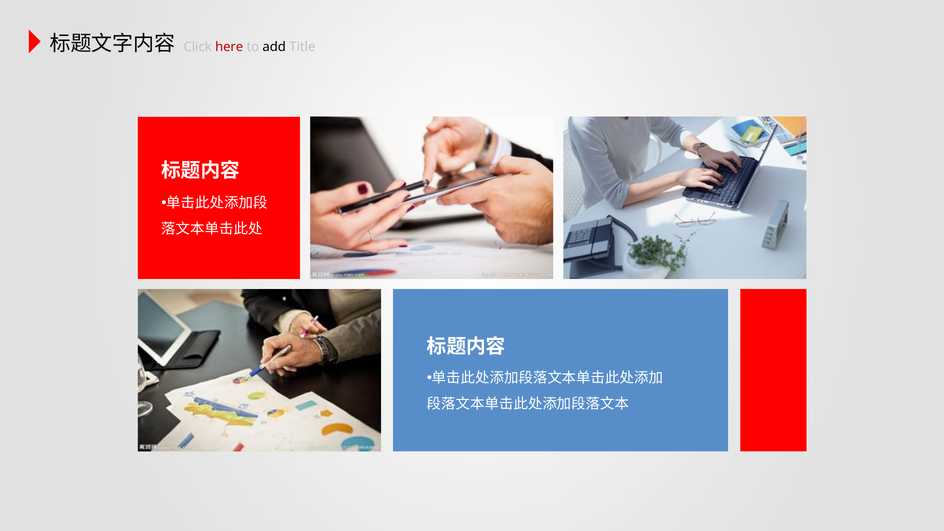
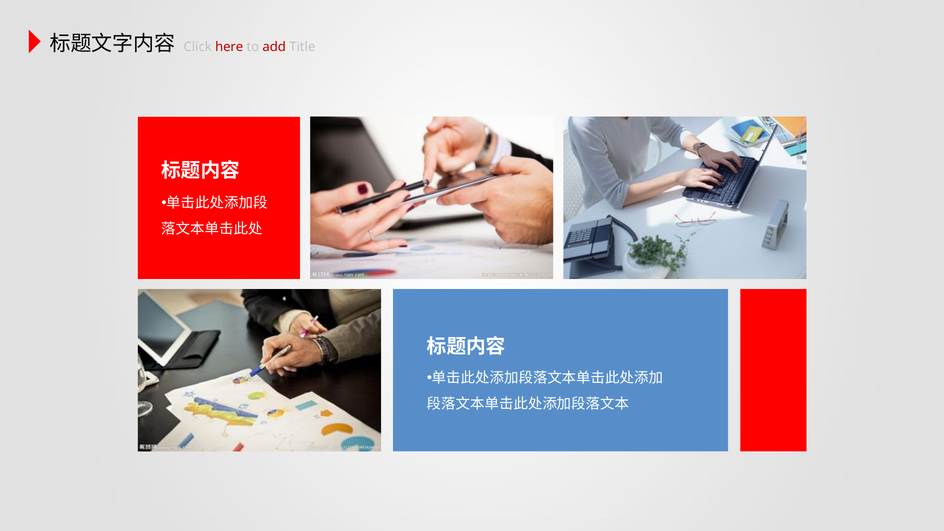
add colour: black -> red (274, 47)
